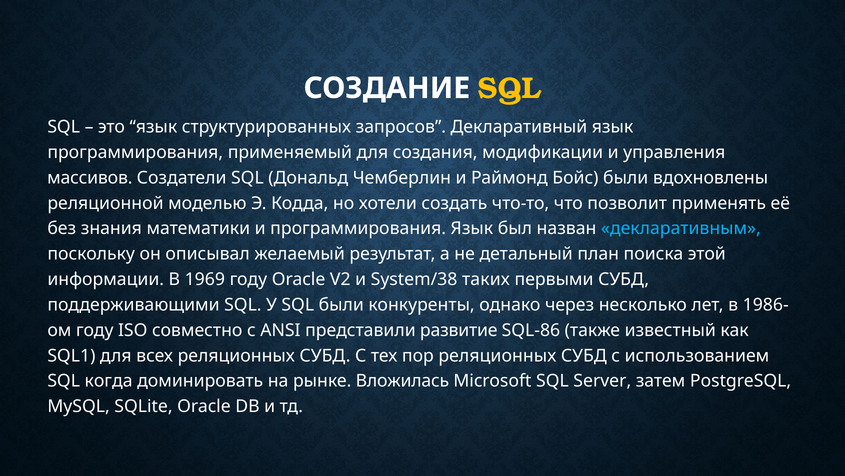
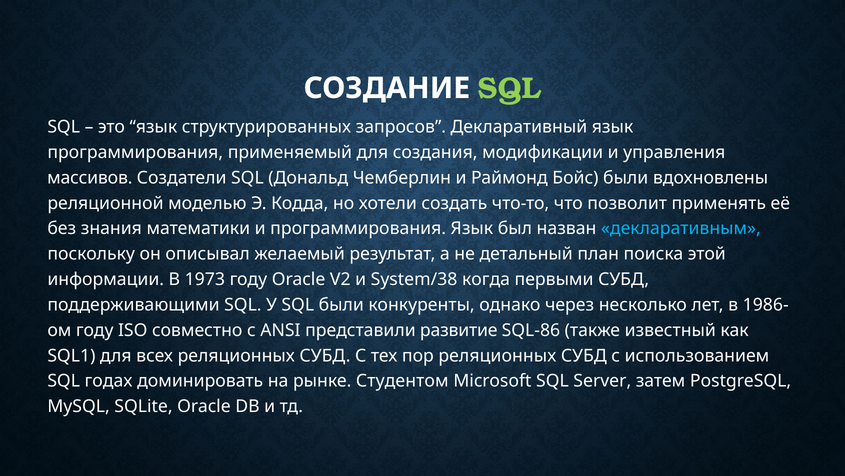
SQL colour: yellow -> light green (509, 88)
1969: 1969 -> 1973 (205, 279)
таких: таких -> когда (486, 279)
когда: когда -> годах (109, 381)
Вложилась: Вложилась -> Студентом (402, 381)
